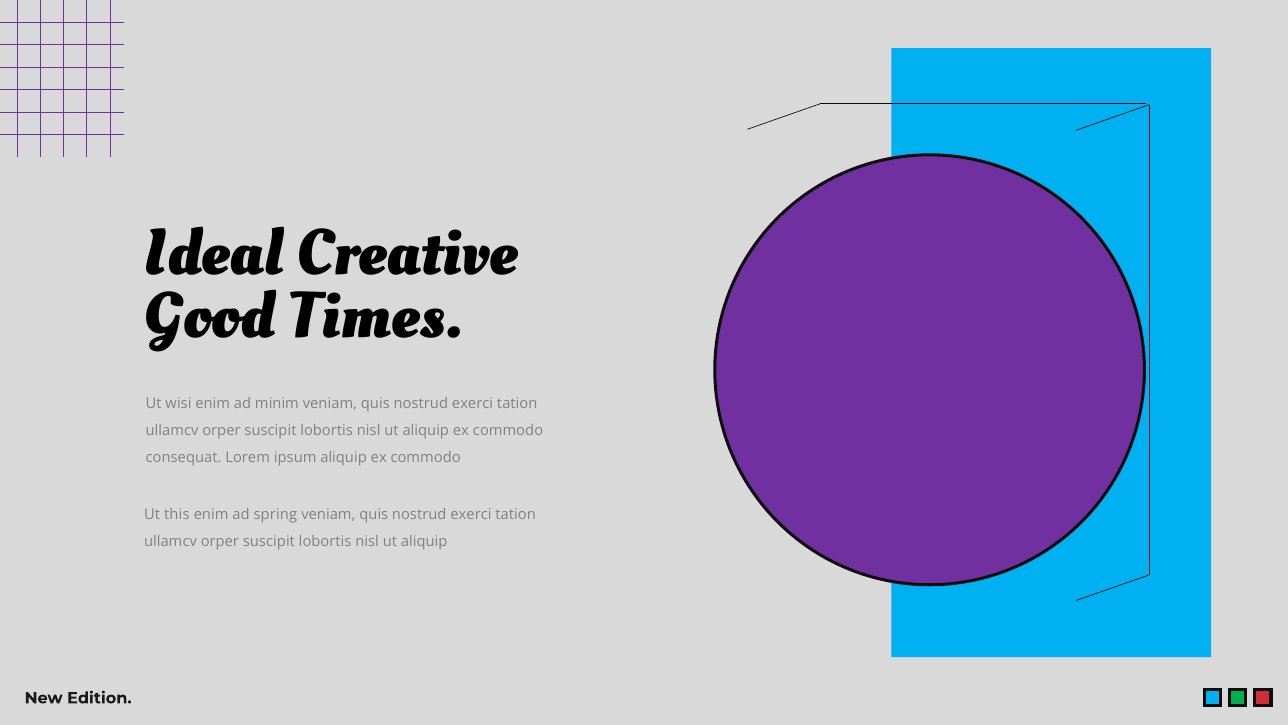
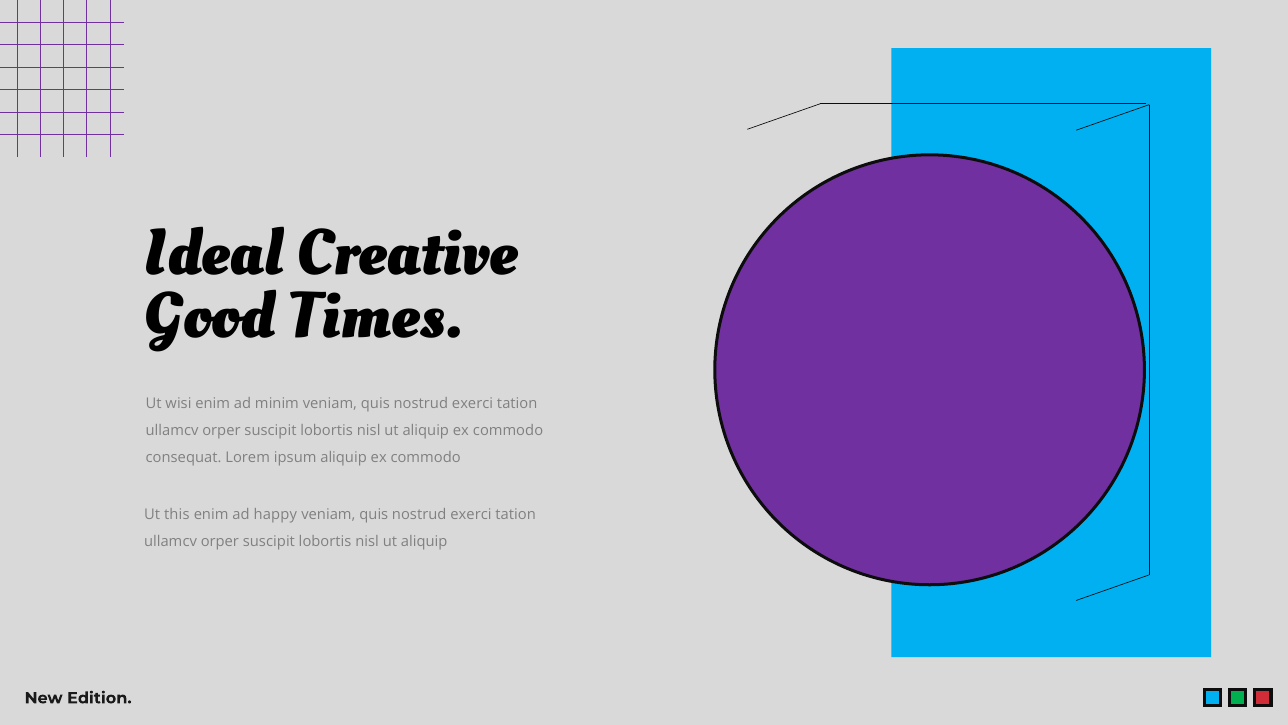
spring: spring -> happy (275, 515)
